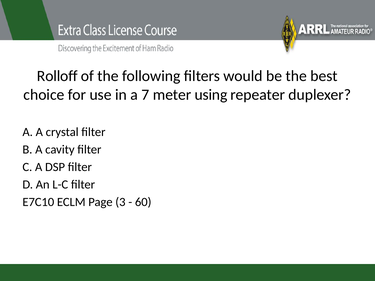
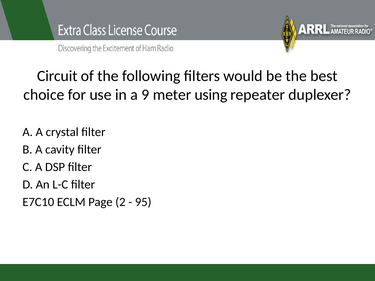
Rolloff: Rolloff -> Circuit (57, 76)
7: 7 -> 9 (145, 95)
3: 3 -> 2 (120, 202)
60: 60 -> 95 (143, 202)
